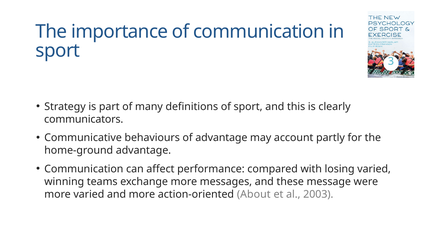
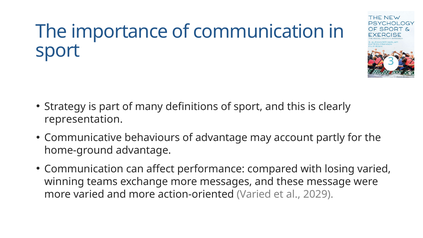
communicators: communicators -> representation (84, 119)
action-oriented About: About -> Varied (254, 194)
2003: 2003 -> 2029 (318, 194)
